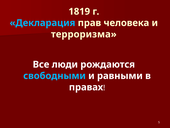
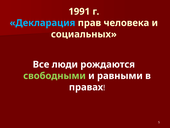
1819: 1819 -> 1991 (79, 11)
терроризма: терроризма -> социальных (84, 34)
свободными colour: light blue -> light green (55, 76)
